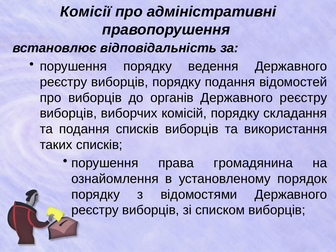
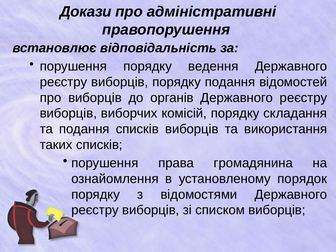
Комісії: Комісії -> Докази (86, 12)
